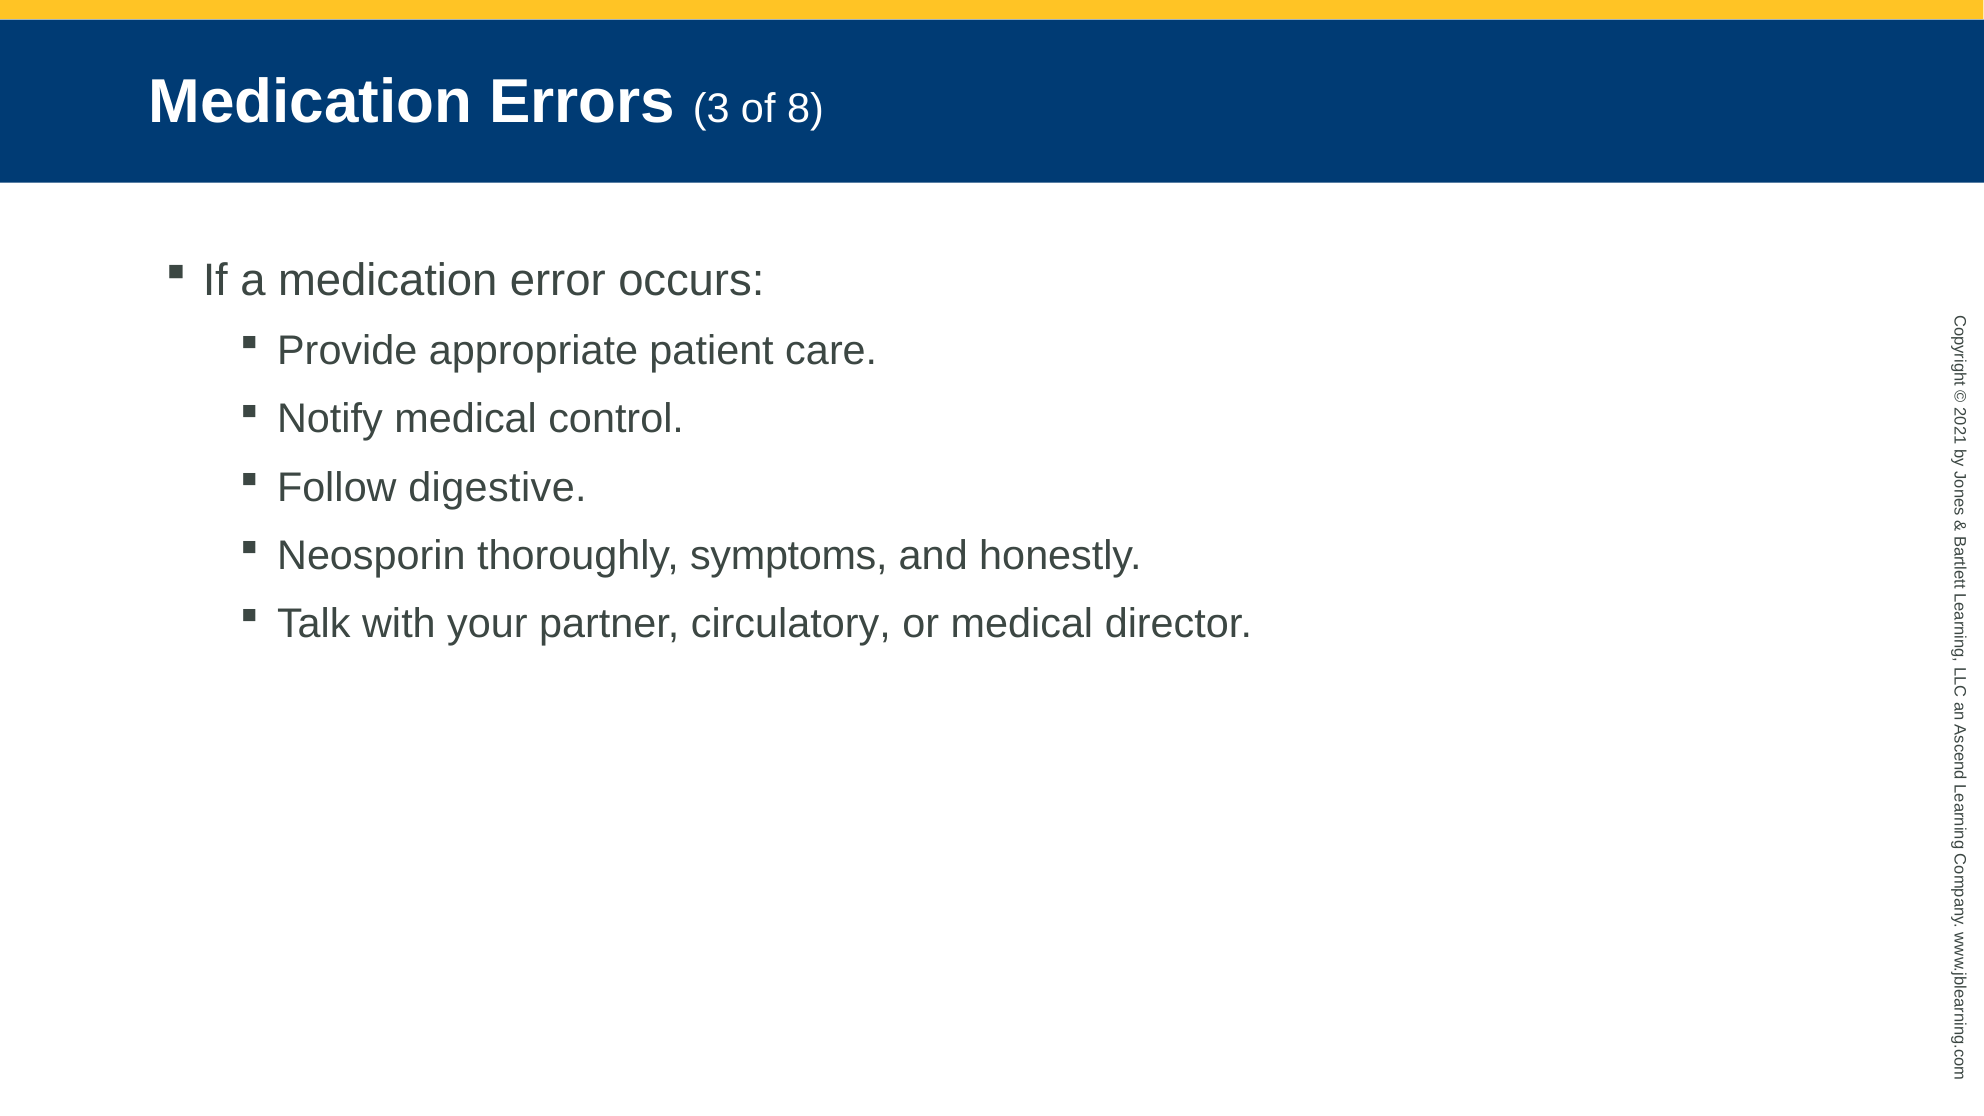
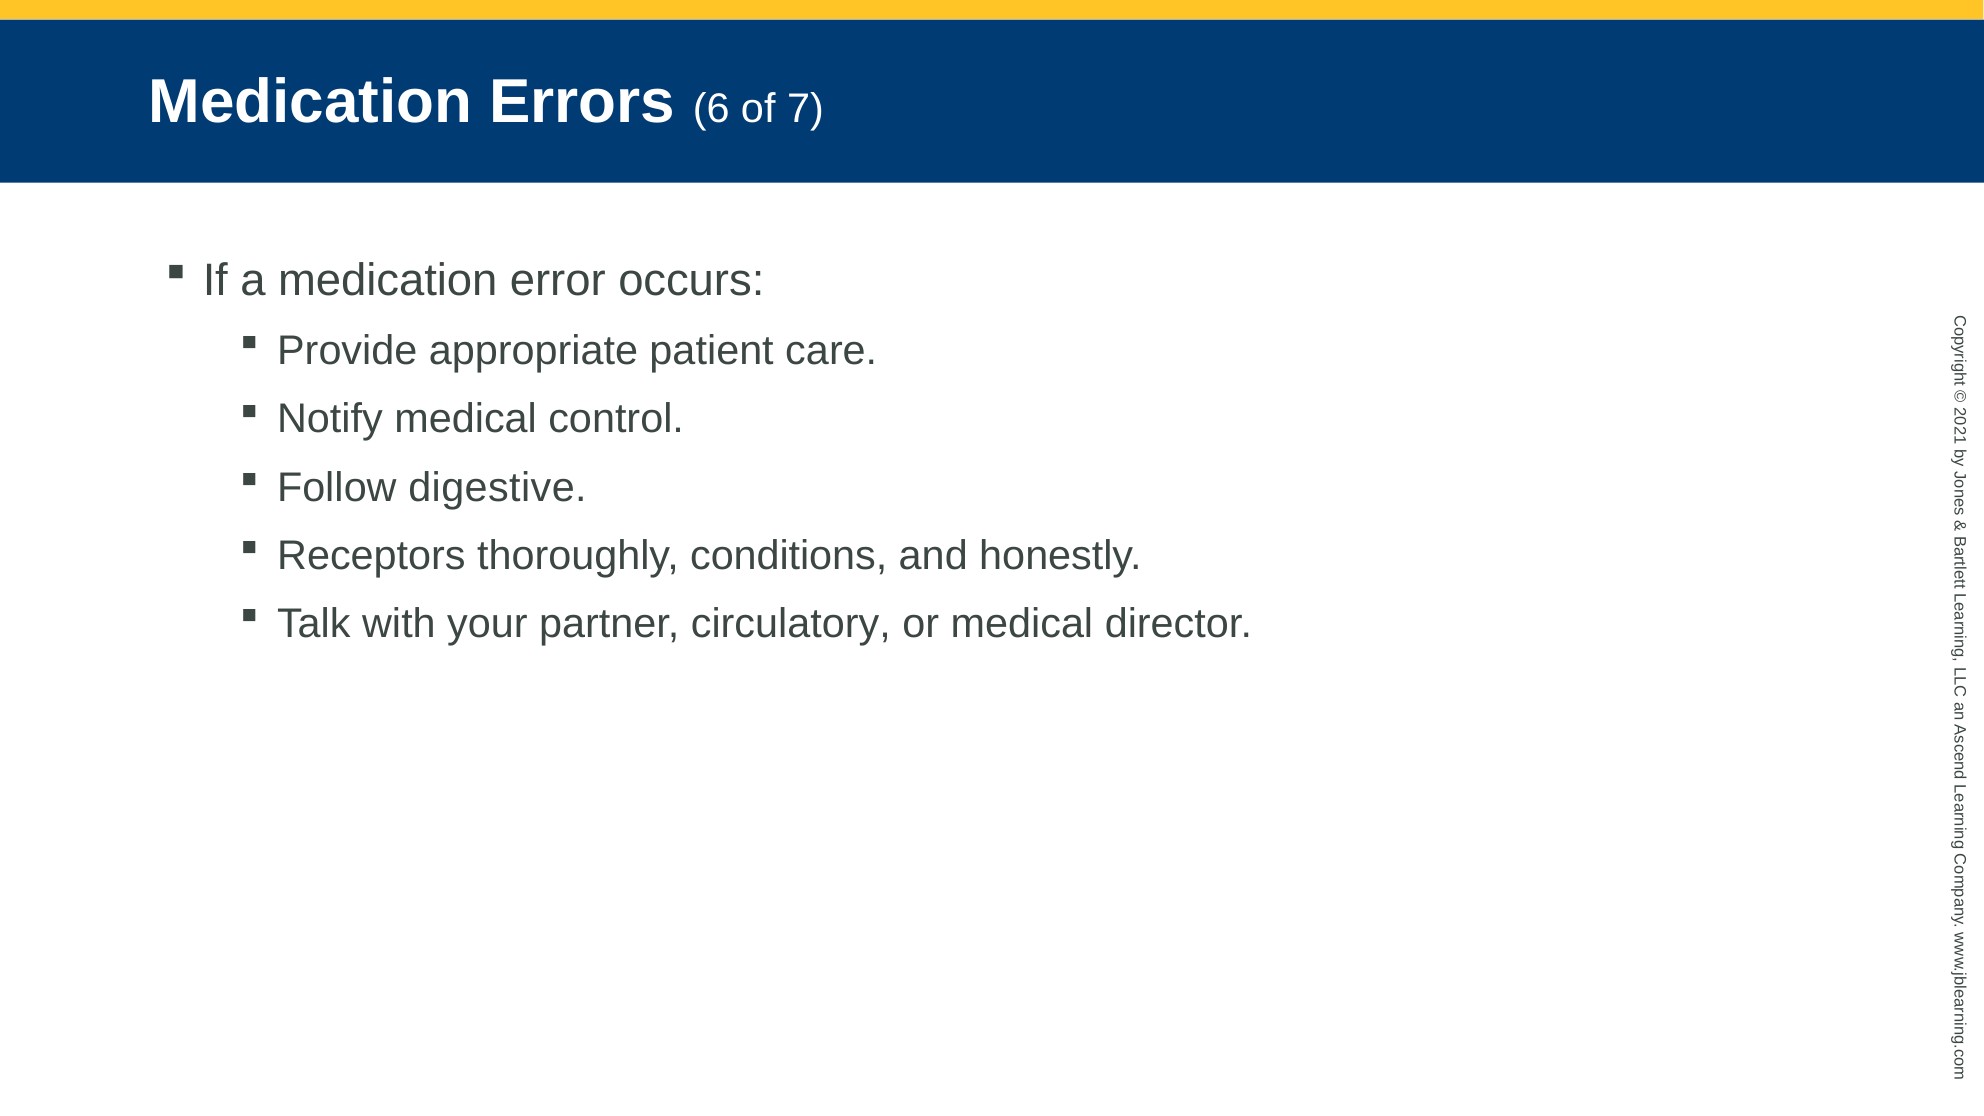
3: 3 -> 6 (711, 109)
8: 8 -> 7 (805, 109)
Neosporin: Neosporin -> Receptors (371, 556)
symptoms: symptoms -> conditions (789, 556)
